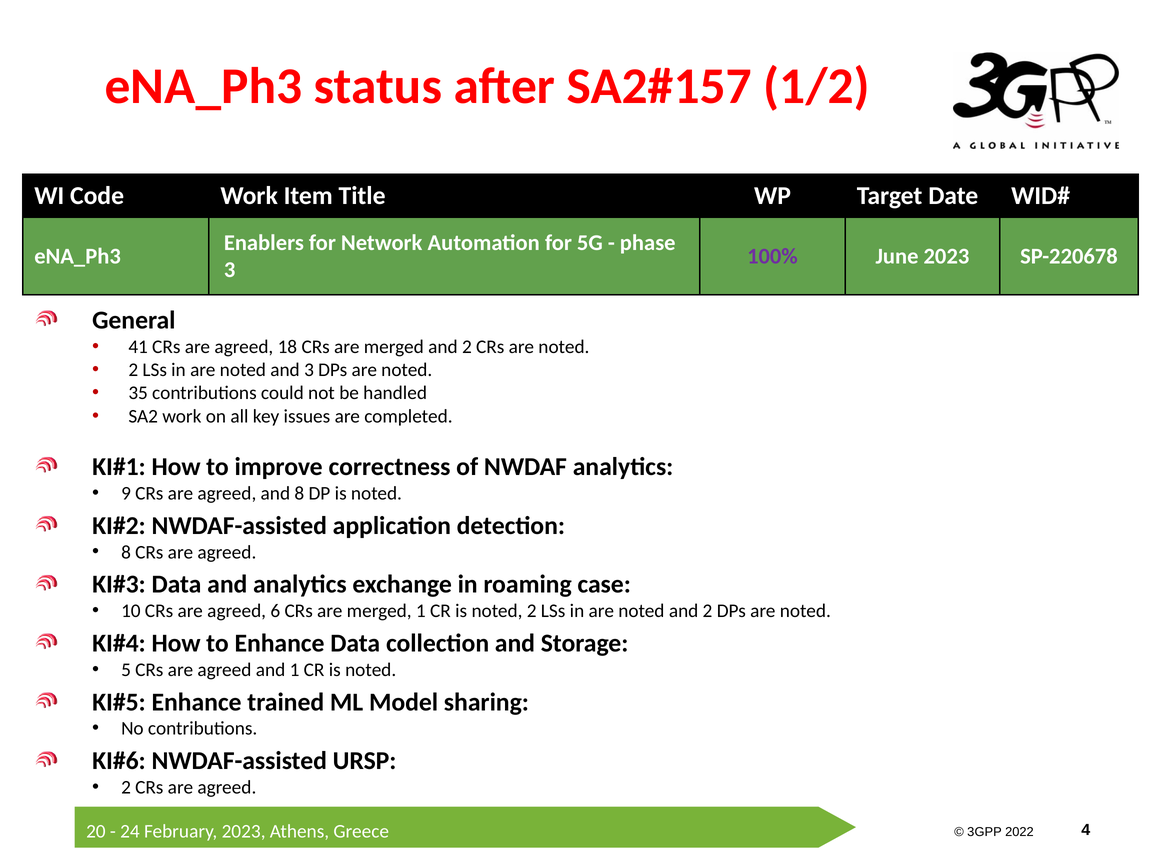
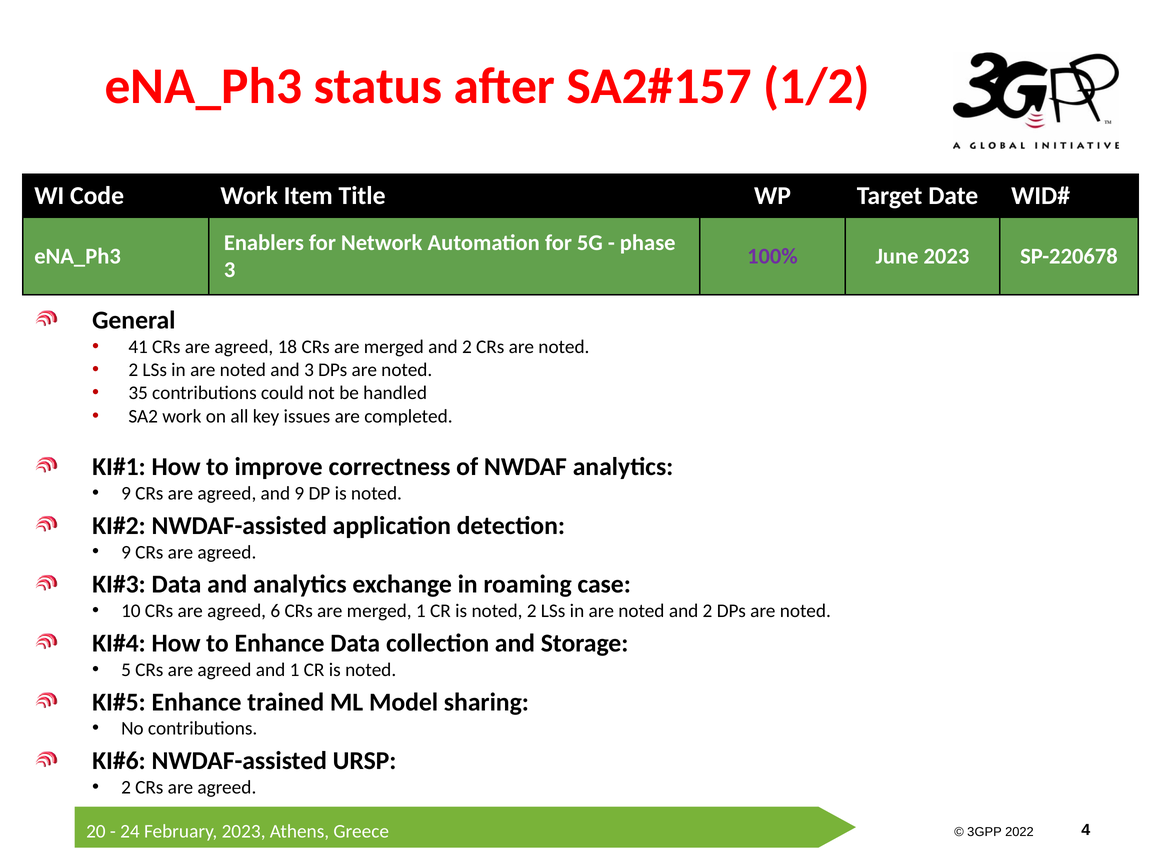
and 8: 8 -> 9 (299, 494)
8: 8 -> 9 (126, 552)
